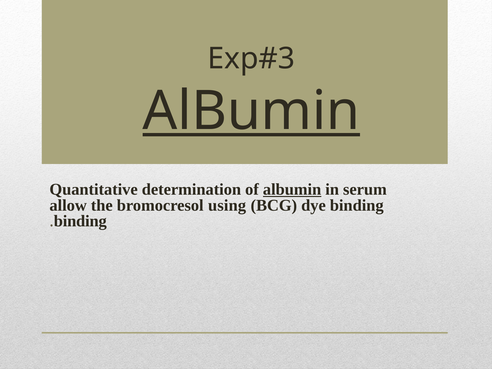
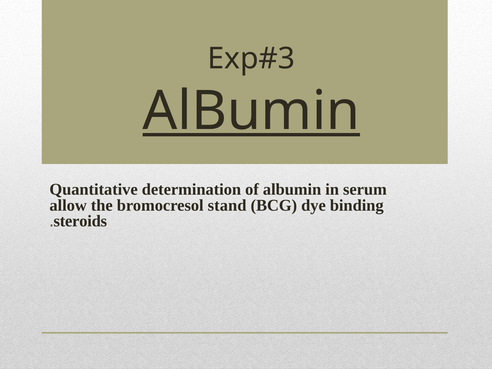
albumin underline: present -> none (292, 190)
using: using -> stand (227, 205)
binding: binding -> steroids (80, 221)
